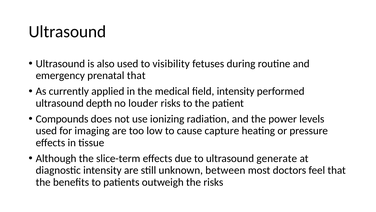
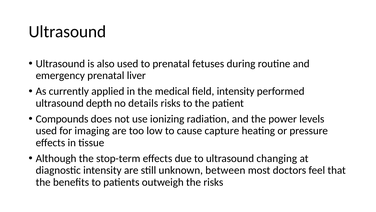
to visibility: visibility -> prenatal (171, 64)
prenatal that: that -> liver (136, 75)
louder: louder -> details (143, 103)
slice-term: slice-term -> stop-term (118, 158)
generate: generate -> changing (277, 158)
